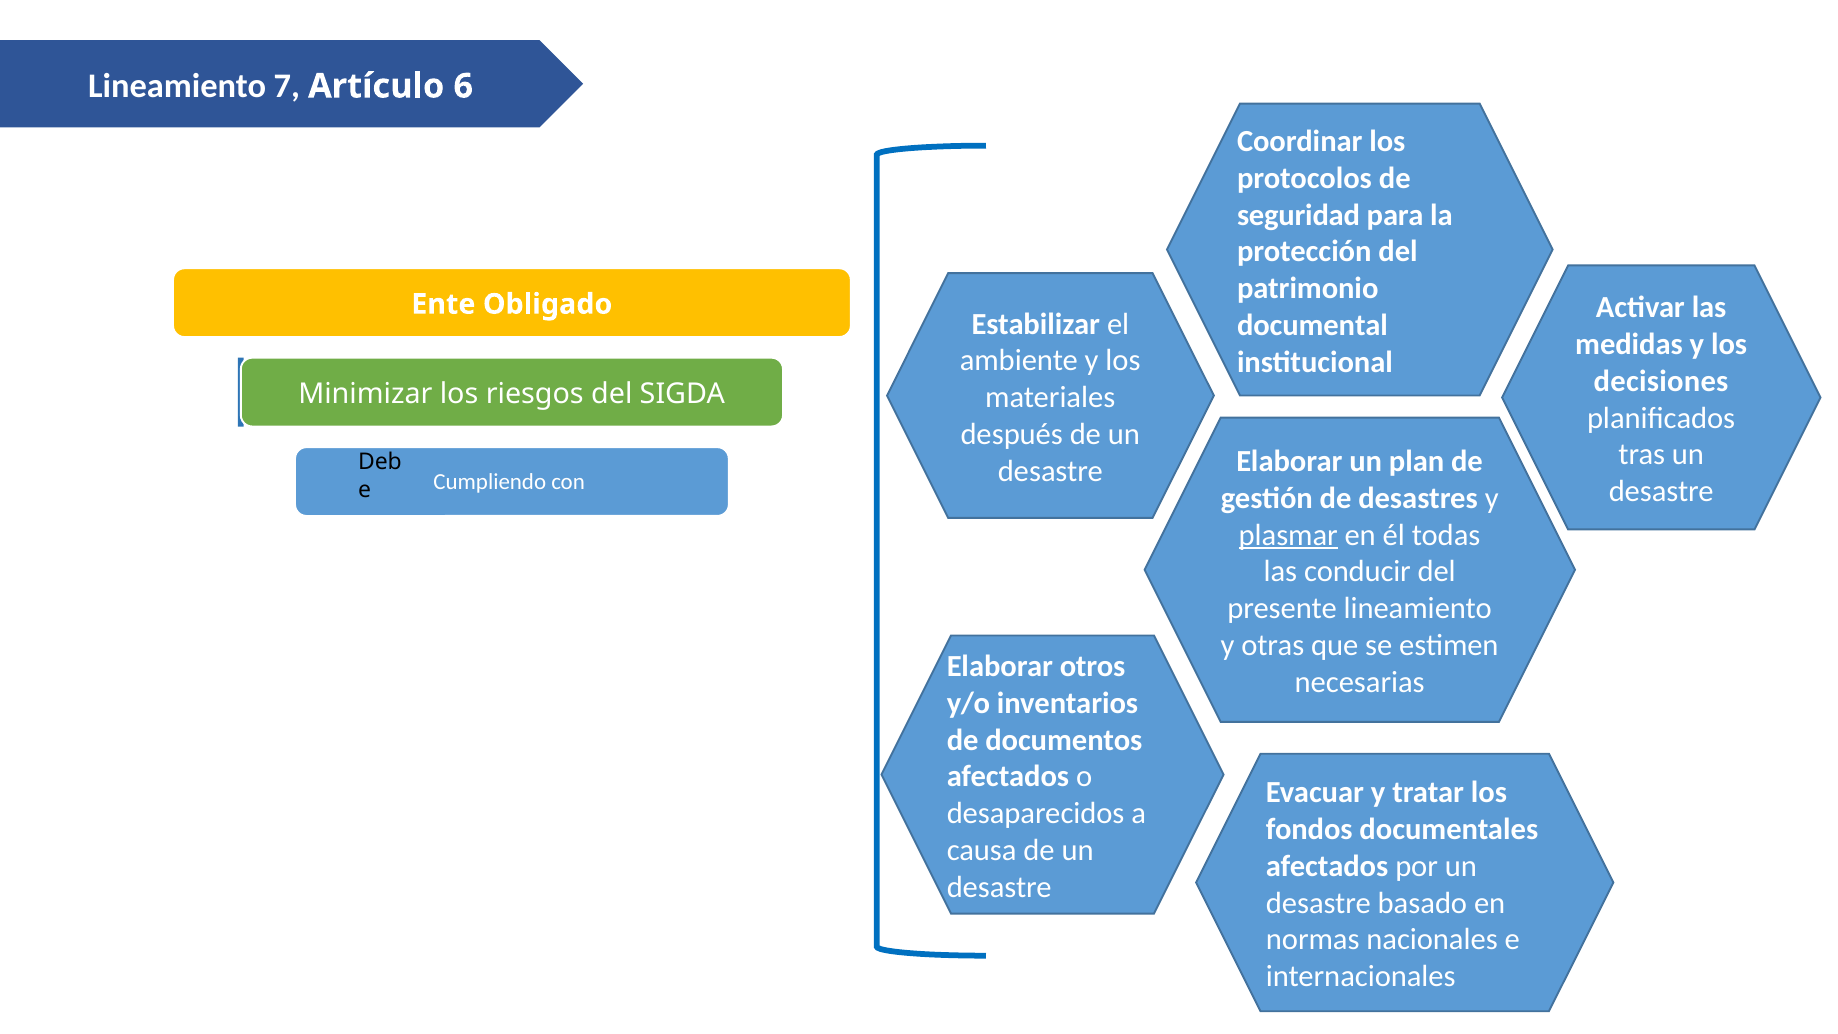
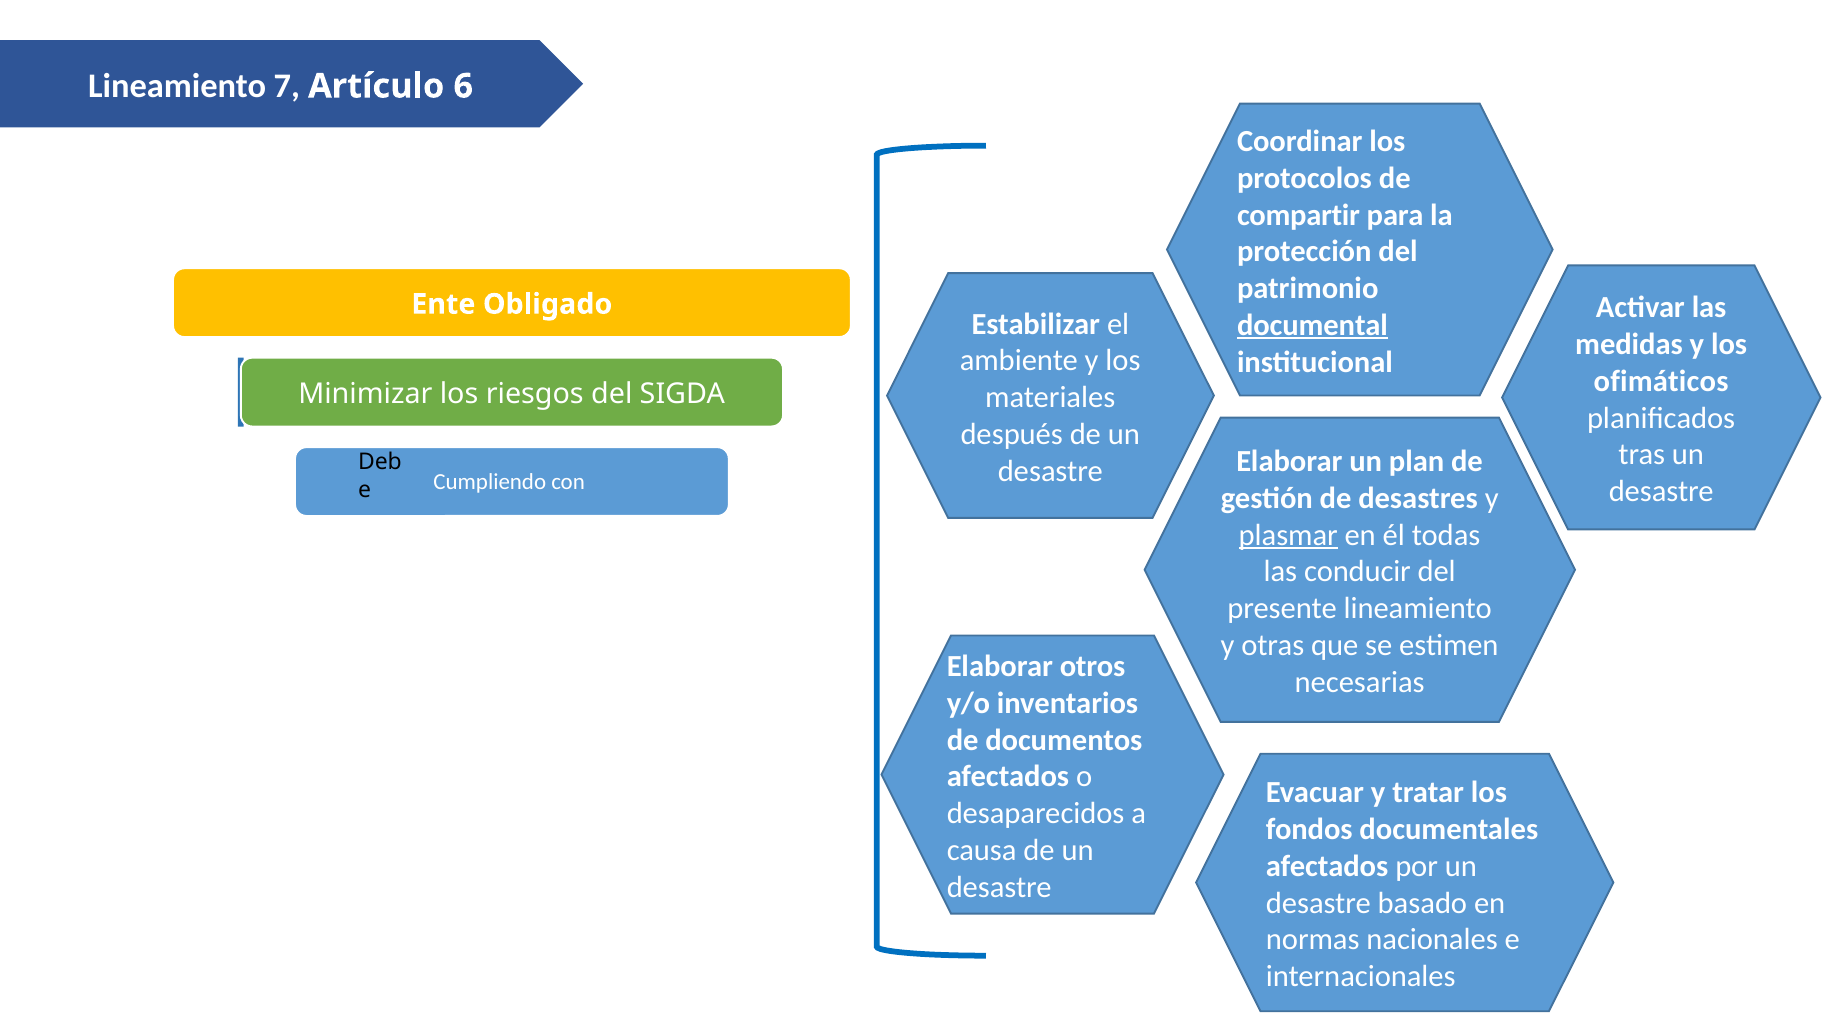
seguridad: seguridad -> compartir (1299, 215)
documental underline: none -> present (1312, 325)
decisiones: decisiones -> ofimáticos (1661, 381)
